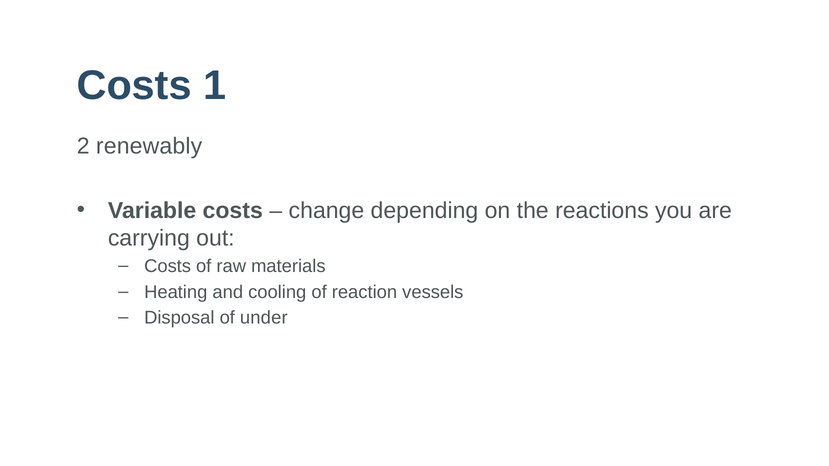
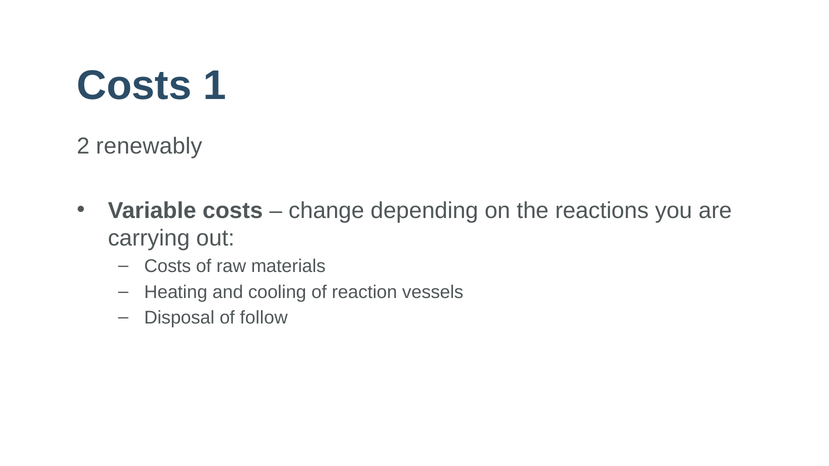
under: under -> follow (264, 318)
